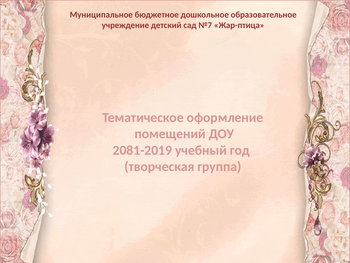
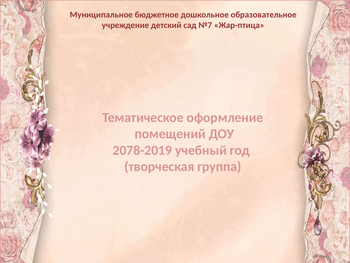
2081-2019: 2081-2019 -> 2078-2019 (142, 150)
